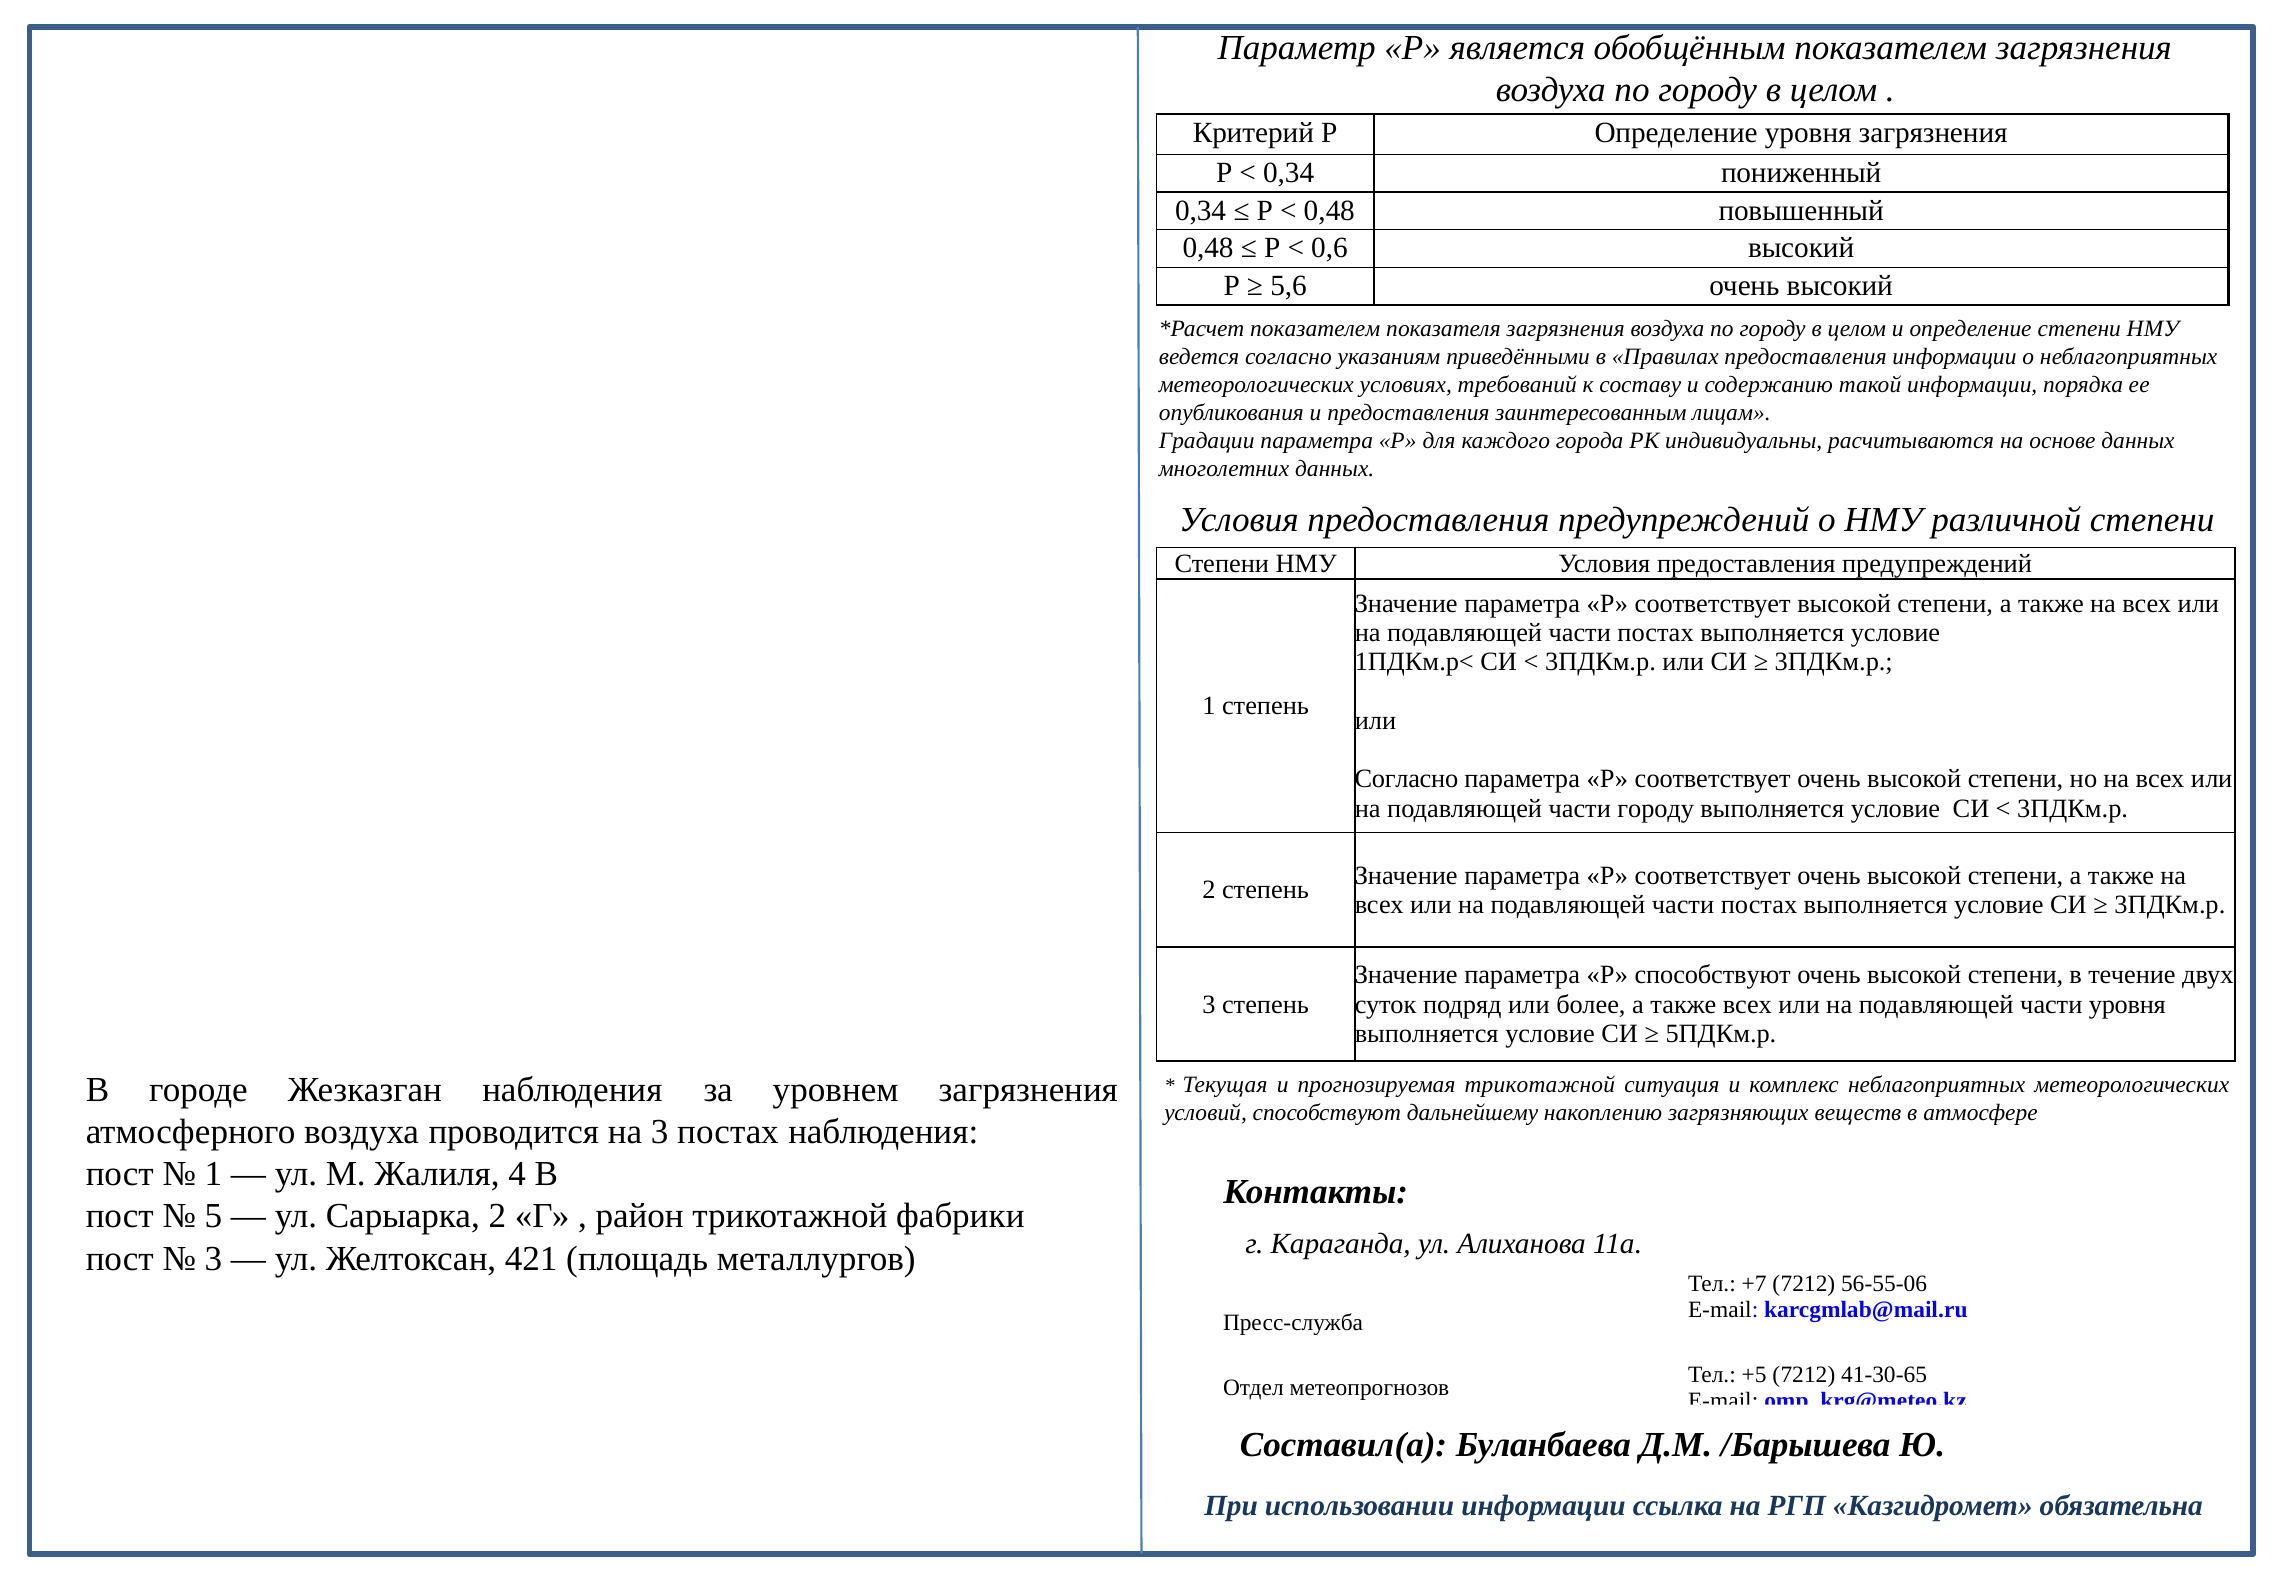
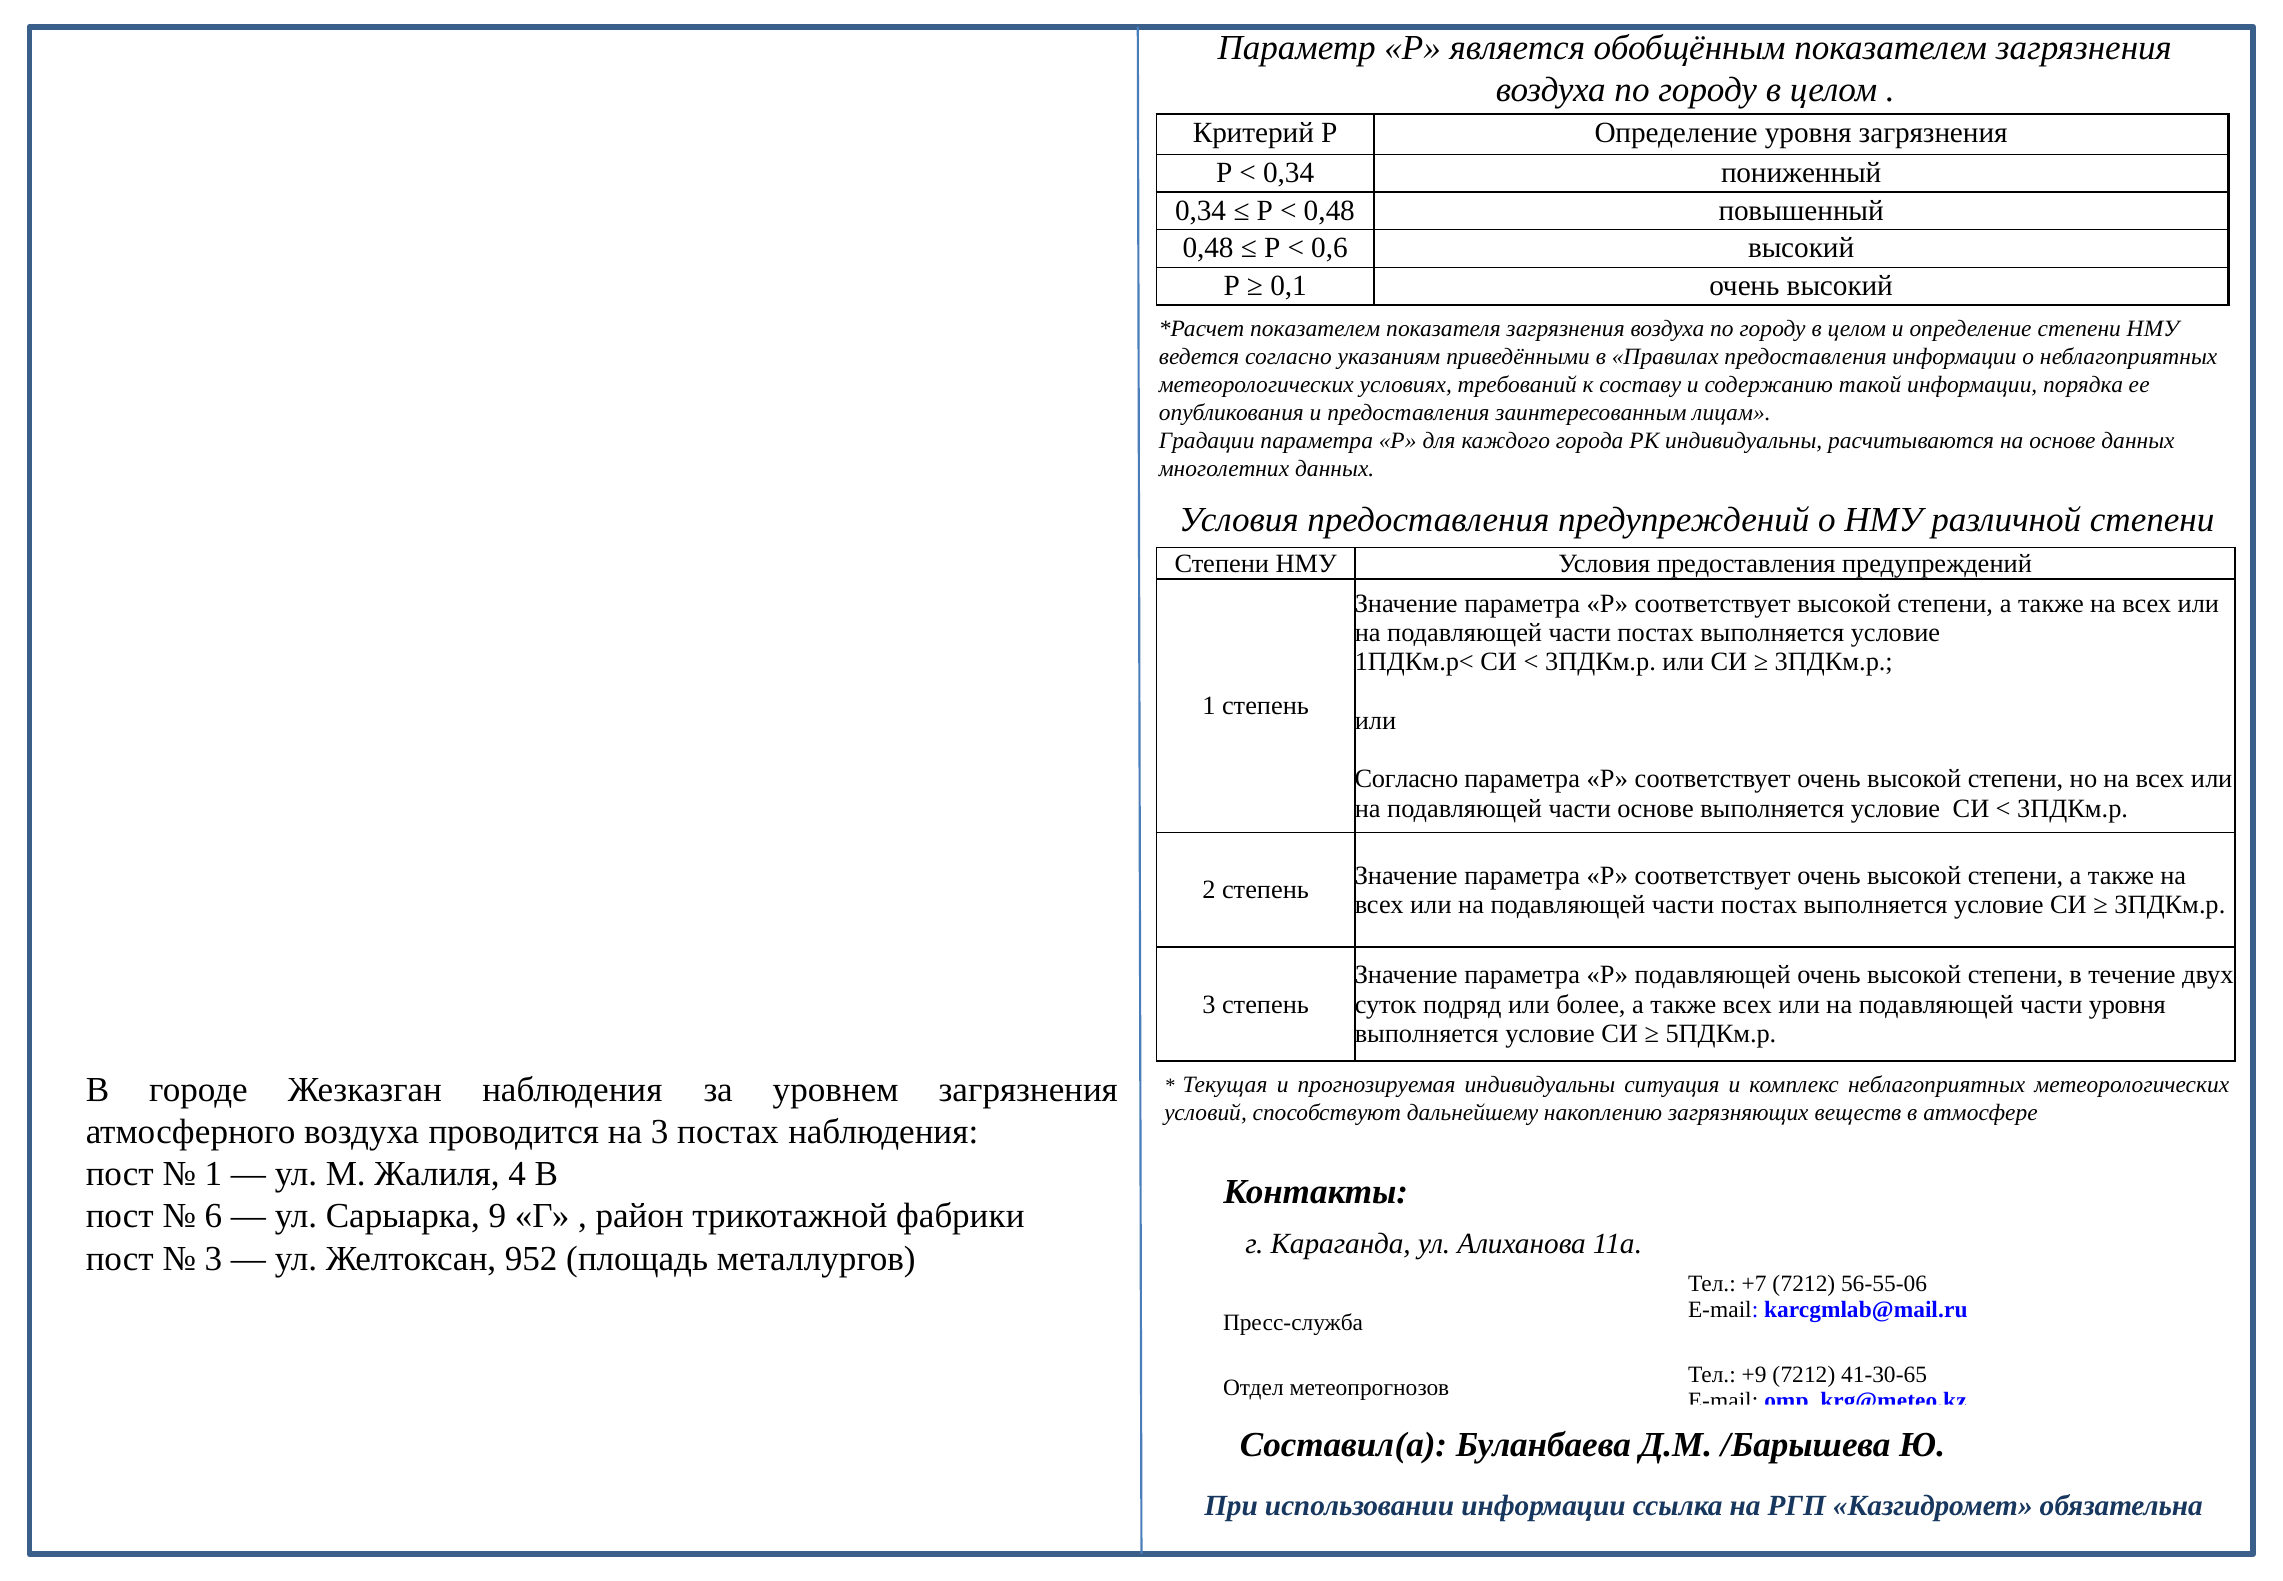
5,6: 5,6 -> 0,1 (1289, 286)
части городу: городу -> основе (1656, 808)
Р способствуют: способствуют -> подавляющей (1713, 975)
прогнозируемая трикотажной: трикотажной -> индивидуальны (1540, 1085)
5: 5 -> 6 (213, 1216)
Сарыарка 2: 2 -> 9 (497, 1216)
421: 421 -> 952 (531, 1258)
+5: +5 -> +9 (1754, 1375)
